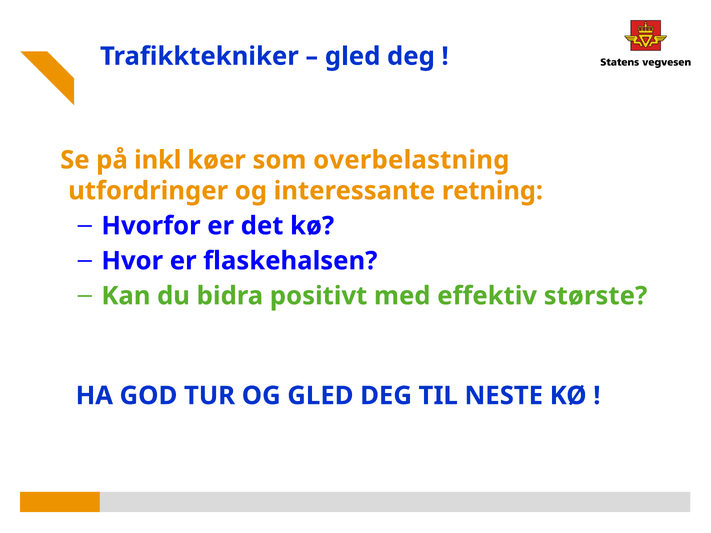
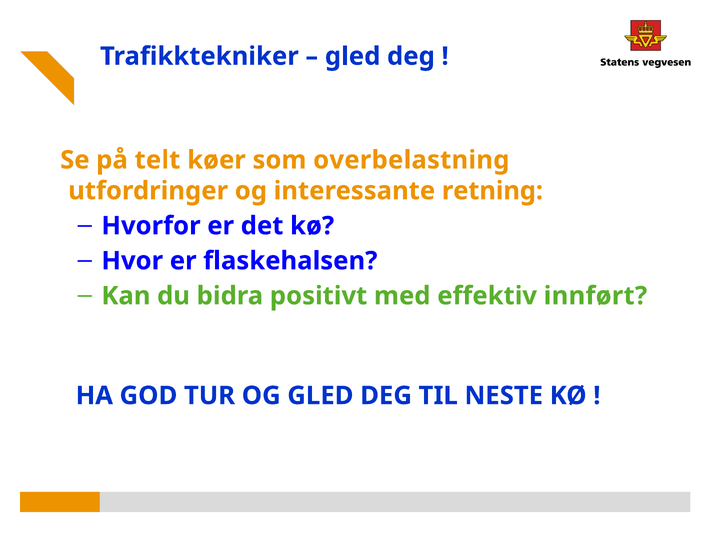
inkl: inkl -> telt (157, 160)
største: største -> innført (595, 296)
